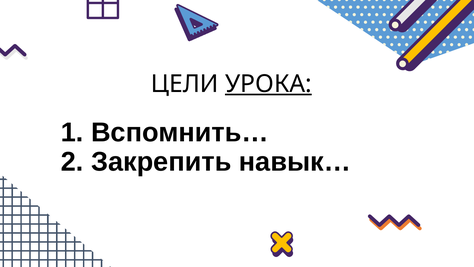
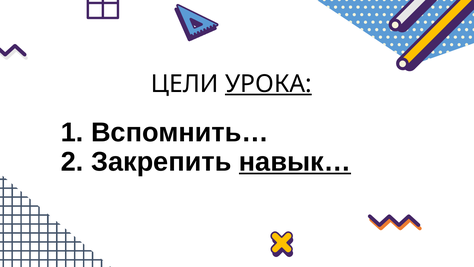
навык… underline: none -> present (295, 162)
